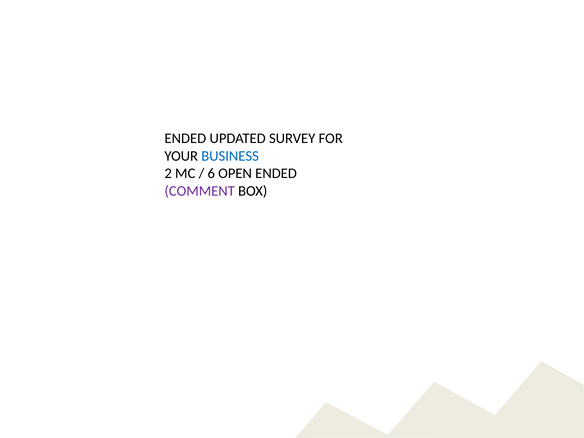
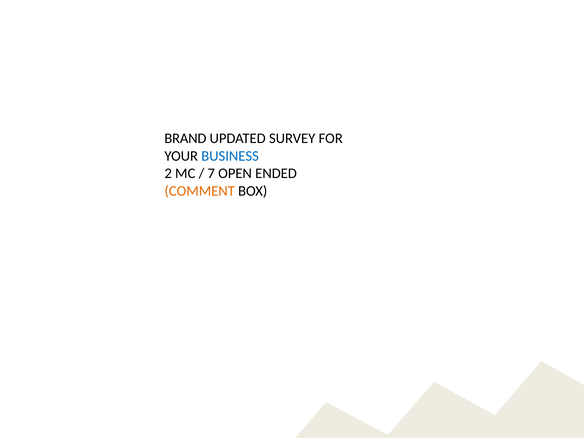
ENDED: ENDED -> BRAND (185, 138)
6: 6 -> 7 (211, 173)
COMMENT colour: purple -> orange (200, 191)
